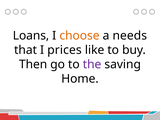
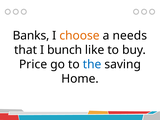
Loans: Loans -> Banks (31, 36)
prices: prices -> bunch (65, 50)
Then: Then -> Price (33, 64)
the colour: purple -> blue (92, 64)
